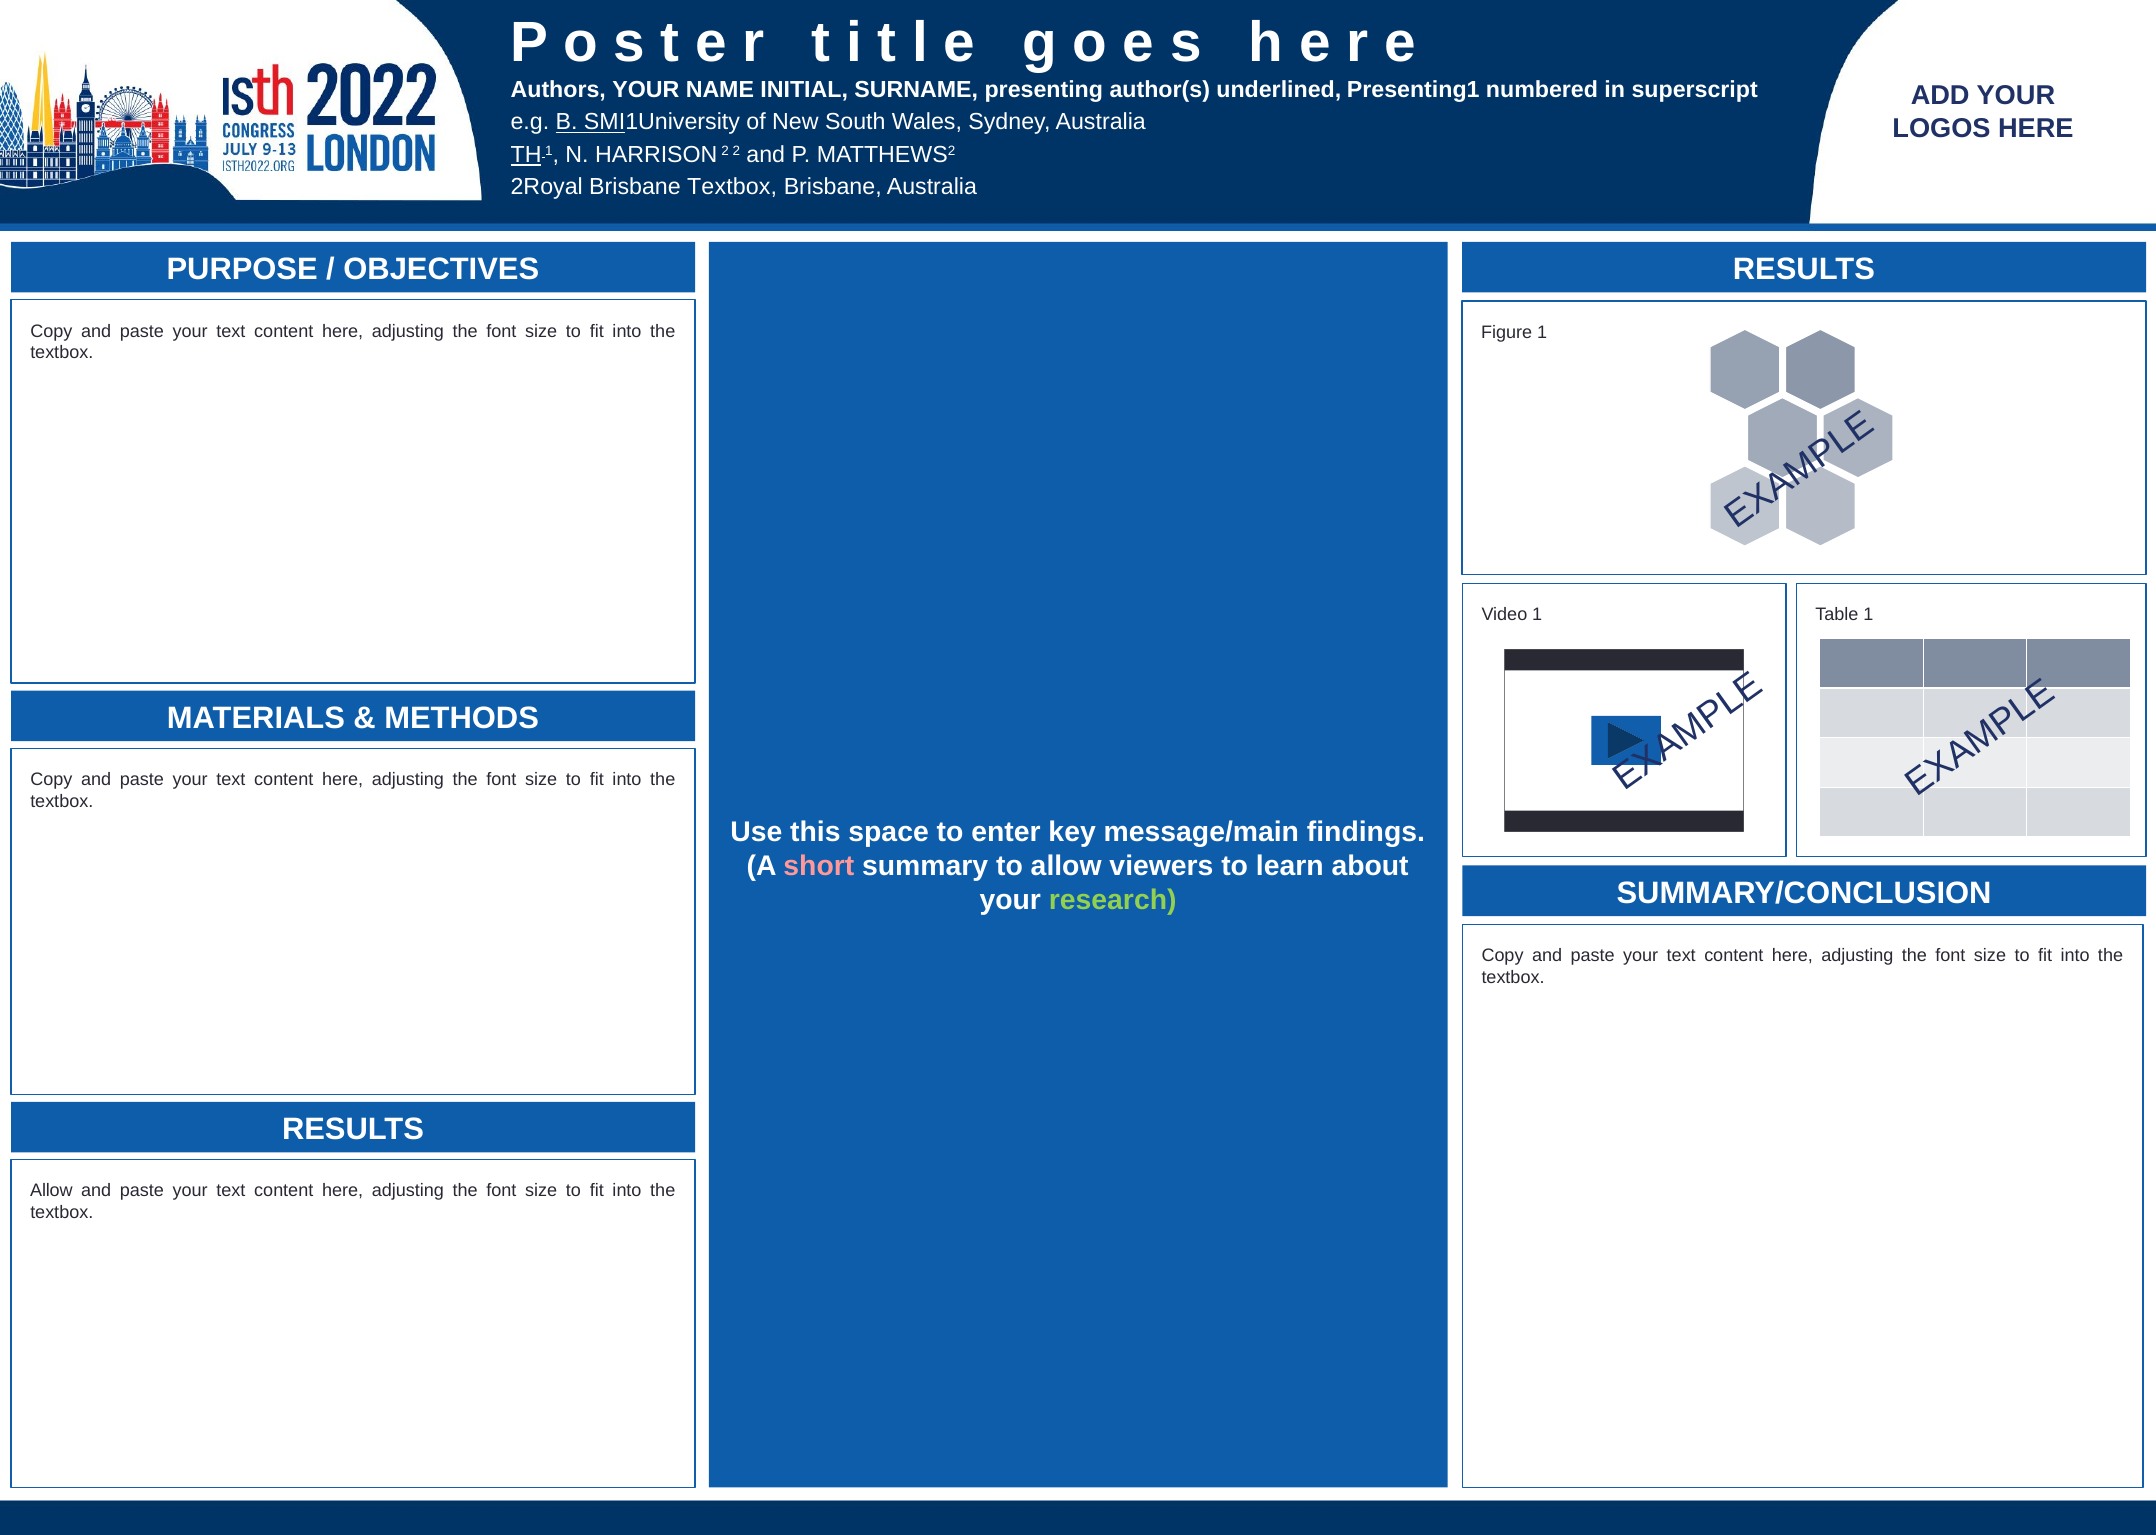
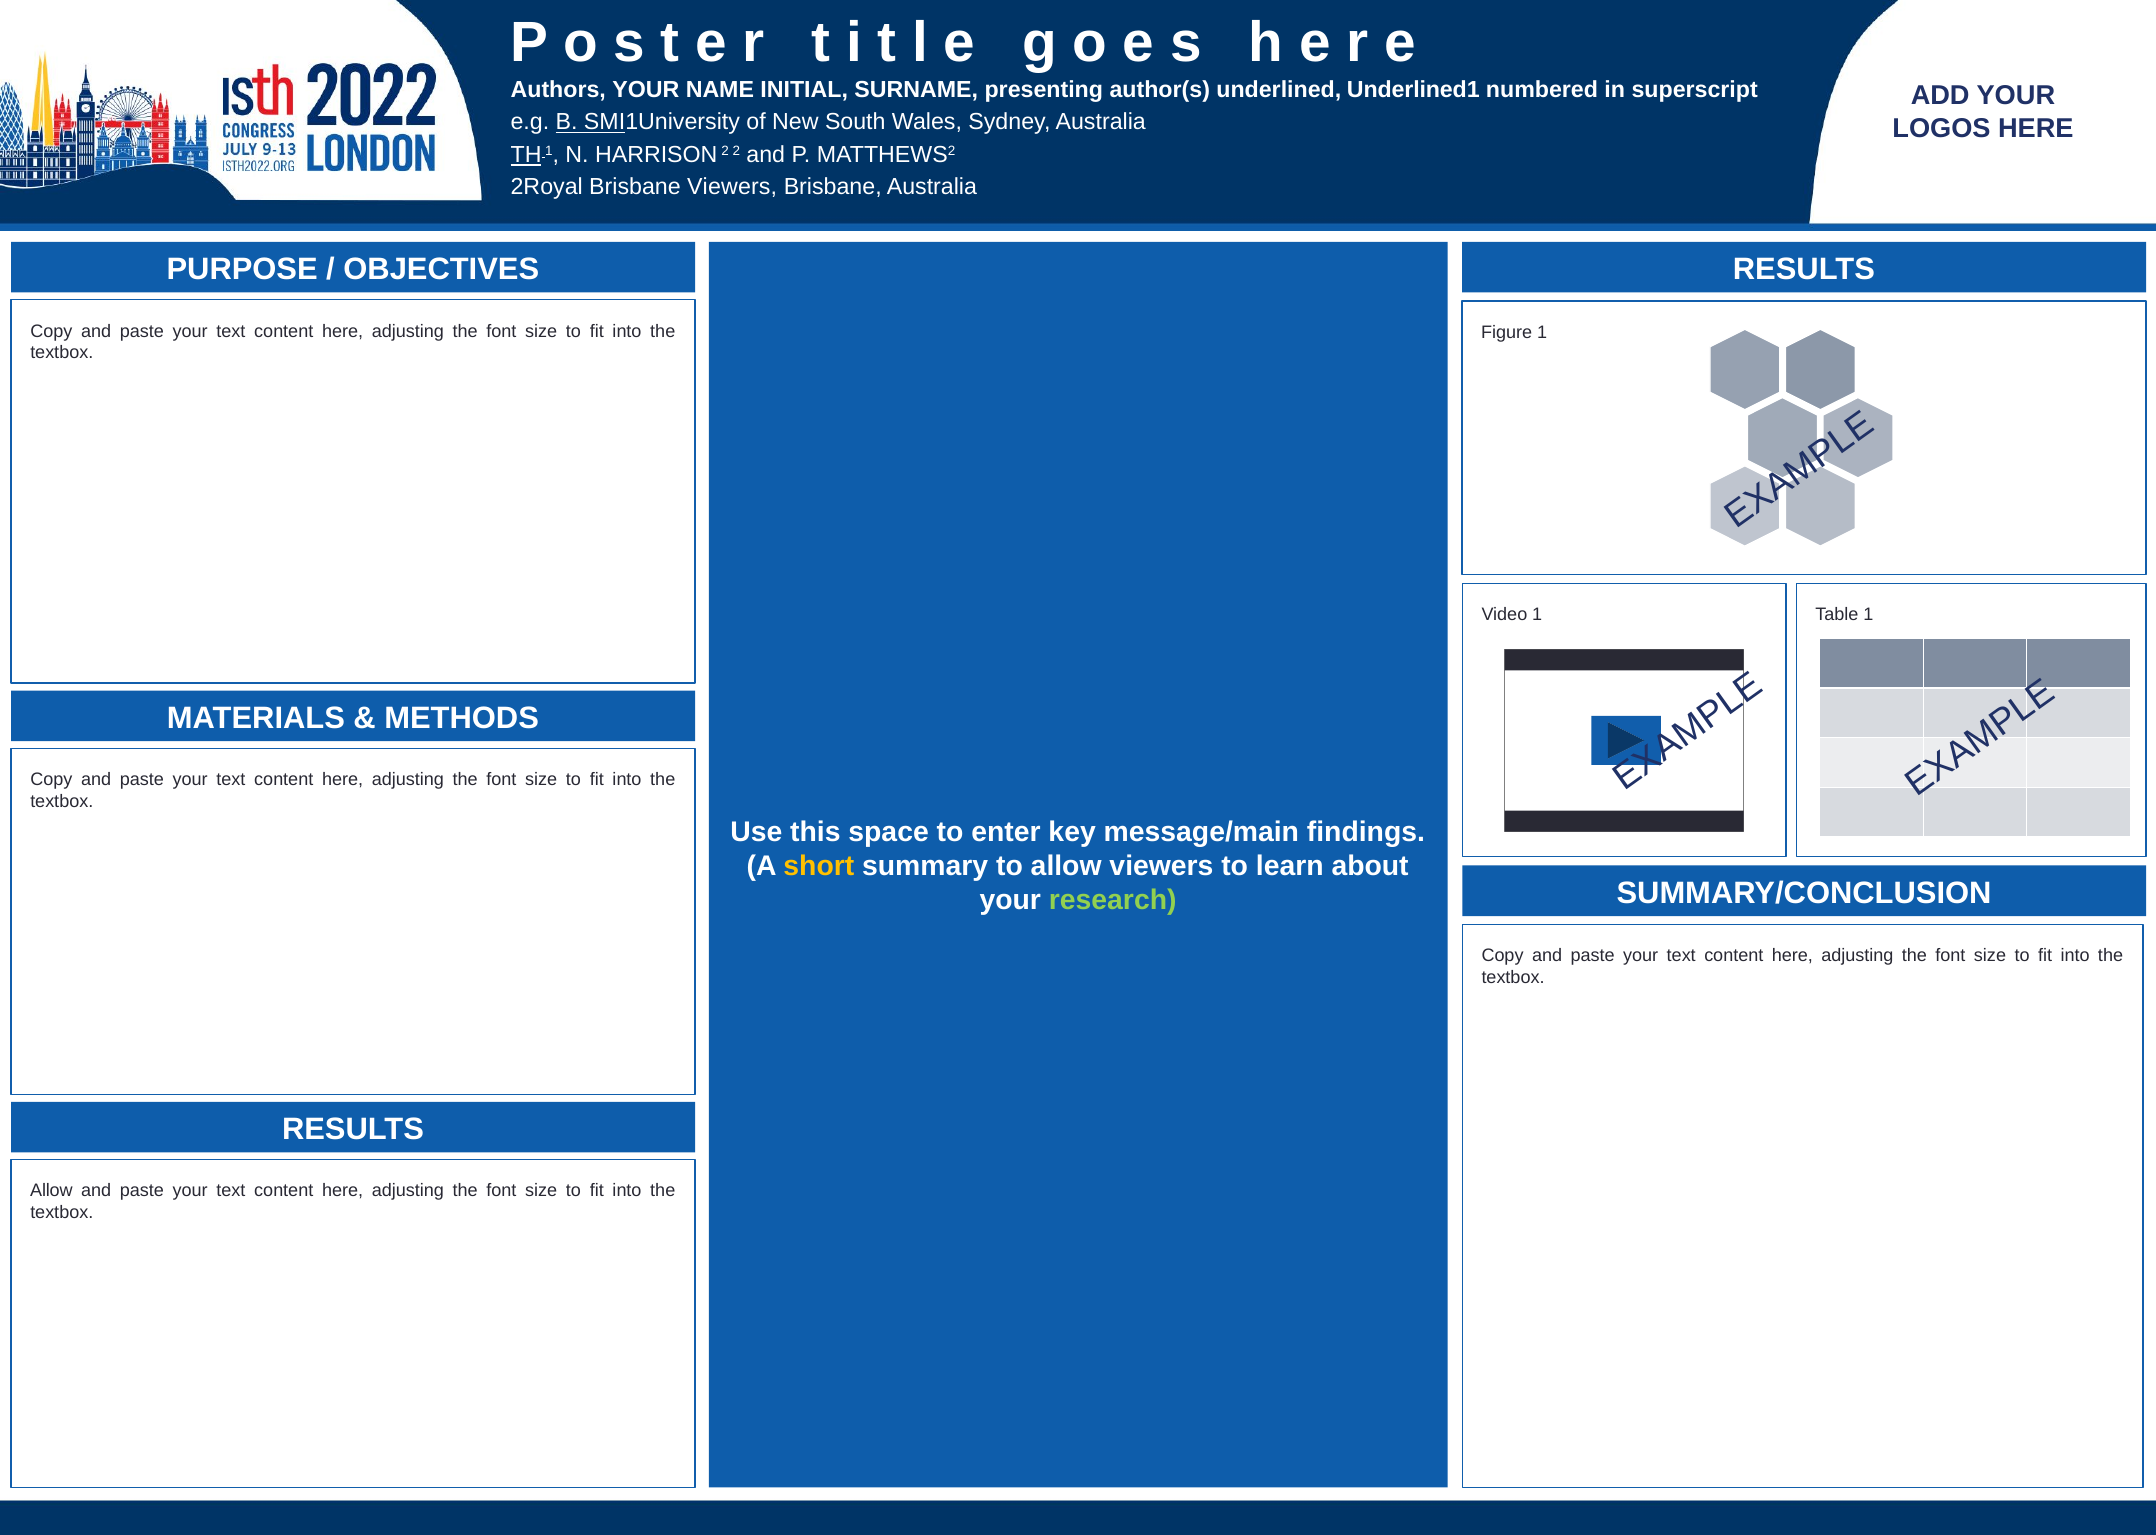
Presenting1: Presenting1 -> Underlined1 (1413, 90)
Brisbane Textbox: Textbox -> Viewers (732, 187)
short colour: pink -> yellow (819, 866)
